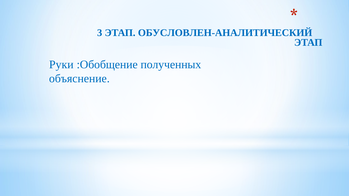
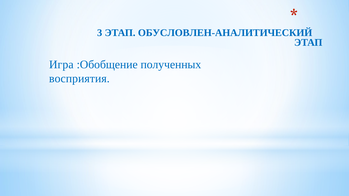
Руки: Руки -> Игра (61, 65)
объяснение: объяснение -> восприятия (79, 79)
